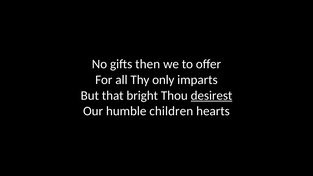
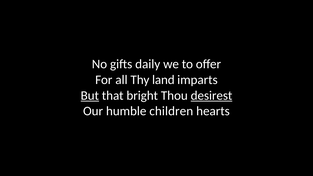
then: then -> daily (148, 64)
only: only -> land (163, 80)
But underline: none -> present (90, 95)
